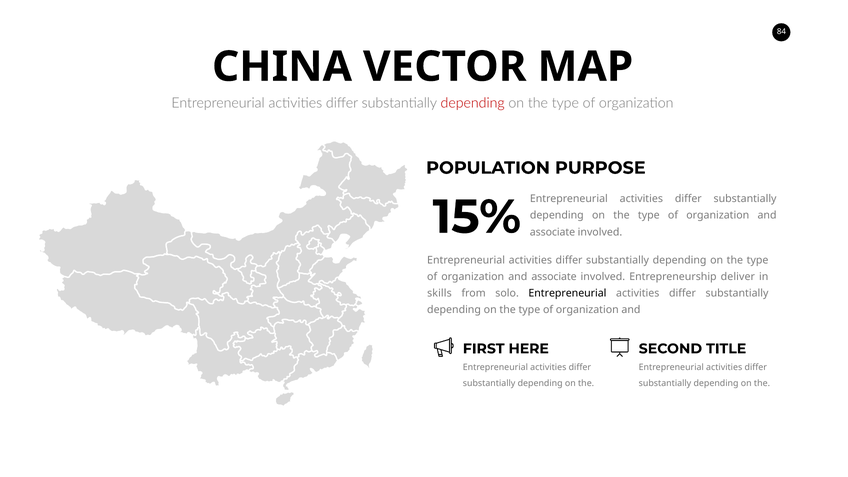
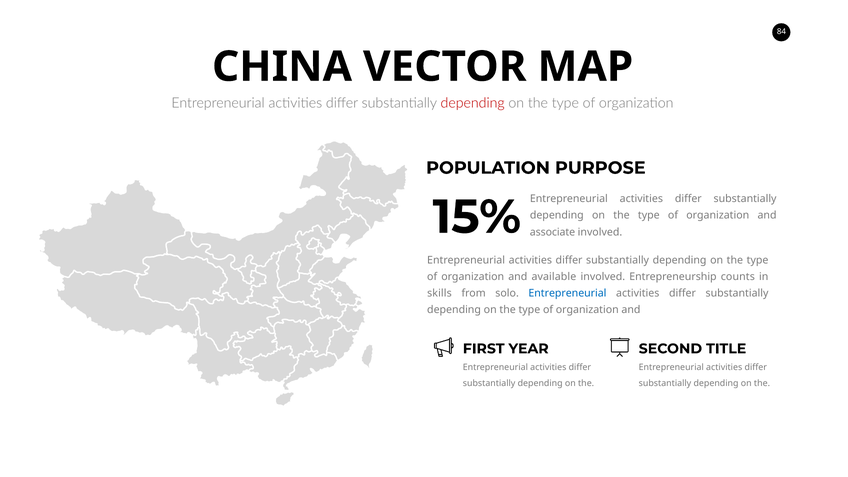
associate: associate -> available (554, 277)
deliver: deliver -> counts (738, 277)
Entrepreneurial colour: black -> blue (567, 293)
HERE: HERE -> YEAR (529, 349)
